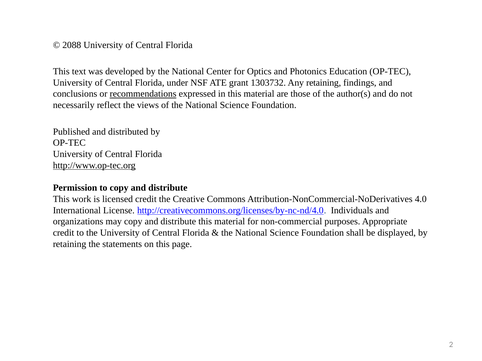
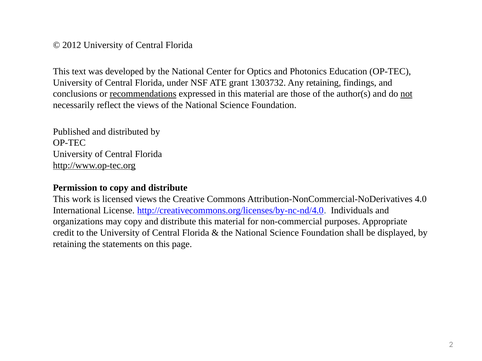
2088: 2088 -> 2012 (72, 45)
not underline: none -> present (406, 94)
licensed credit: credit -> views (146, 199)
